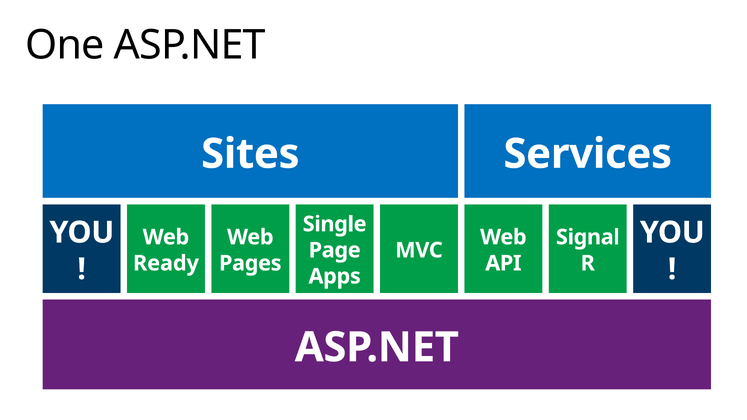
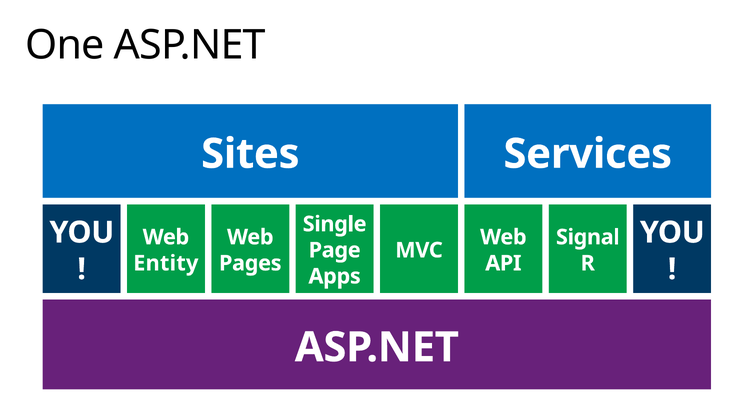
Ready: Ready -> Entity (166, 263)
